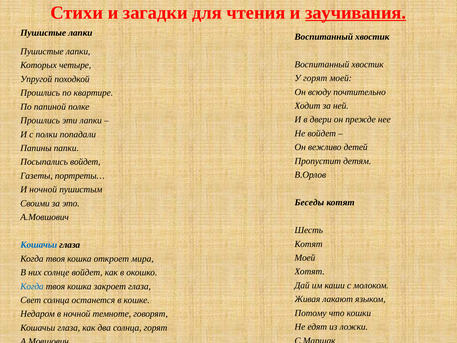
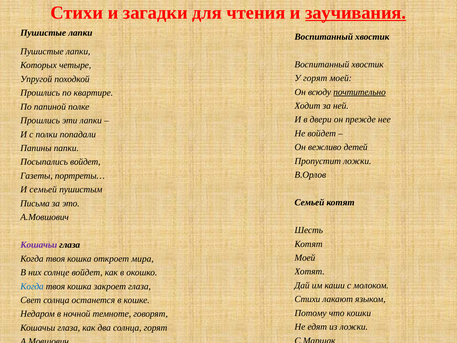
почтительно underline: none -> present (359, 92)
Пропустит детям: детям -> ложки (357, 161)
И ночной: ночной -> семьей (43, 189)
Беседы: Беседы -> Семьей (309, 202)
Своими: Своими -> Письма (35, 203)
Кошачьи colour: blue -> purple (39, 245)
Живая: Живая -> Стихи (307, 299)
